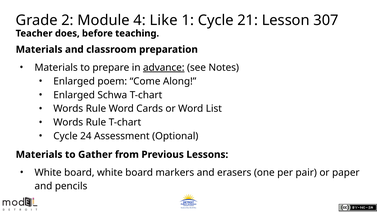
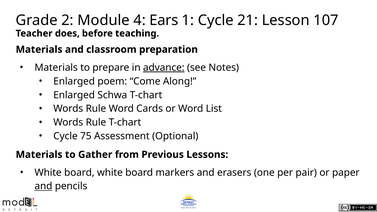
Like: Like -> Ears (164, 20)
307: 307 -> 107 (326, 20)
24: 24 -> 75 (86, 136)
and underline: none -> present (43, 186)
